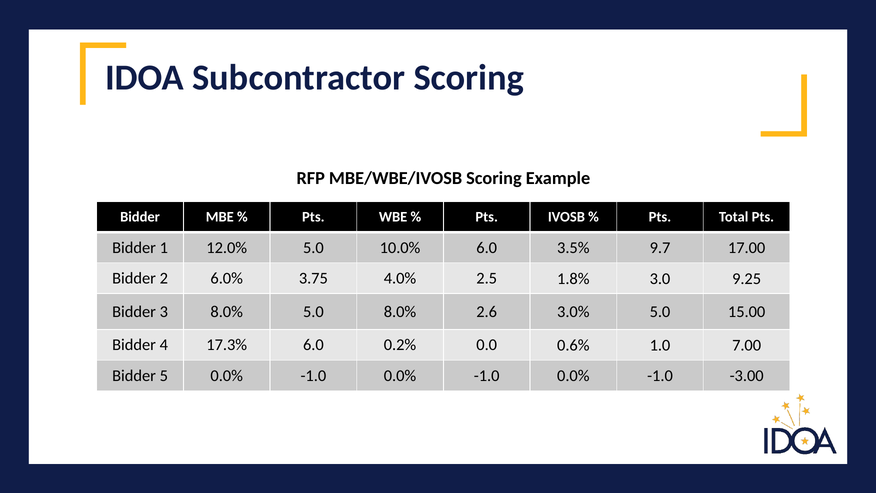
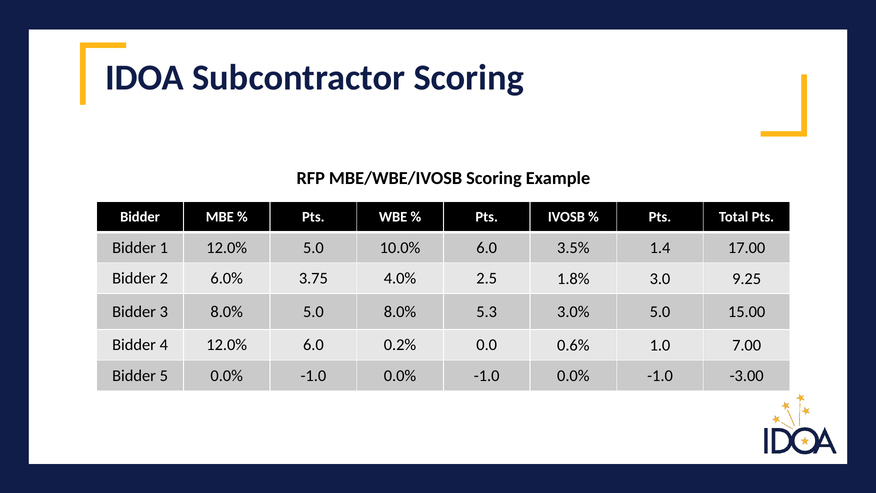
9.7: 9.7 -> 1.4 (660, 248)
2.6: 2.6 -> 5.3 (487, 312)
4 17.3%: 17.3% -> 12.0% (227, 345)
